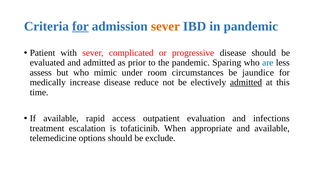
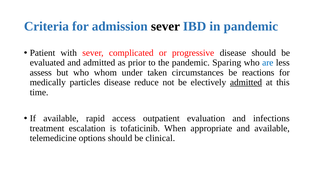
for underline: present -> none (80, 26)
sever colour: orange -> black (165, 26)
mimic: mimic -> whom (105, 73)
room: room -> taken (157, 73)
jaundice: jaundice -> reactions (258, 73)
increase: increase -> particles (85, 83)
exclude: exclude -> clinical (160, 139)
